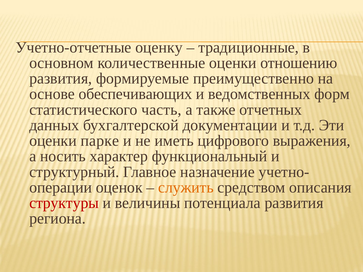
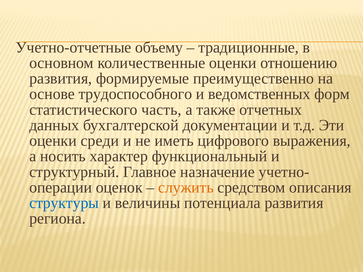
оценку: оценку -> объему (159, 47)
обеспечивающих: обеспечивающих -> трудоспособного (135, 94)
парке: парке -> среди (100, 141)
структуры colour: red -> blue (64, 203)
